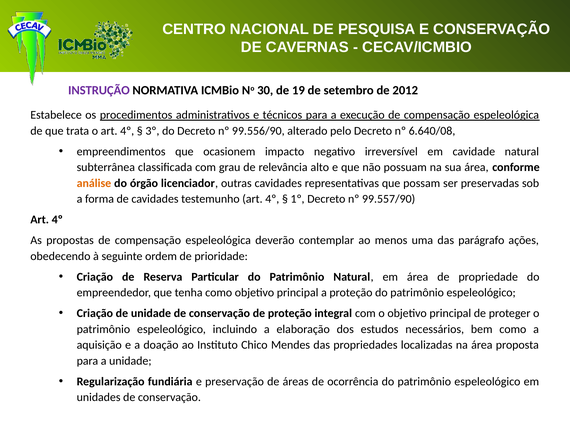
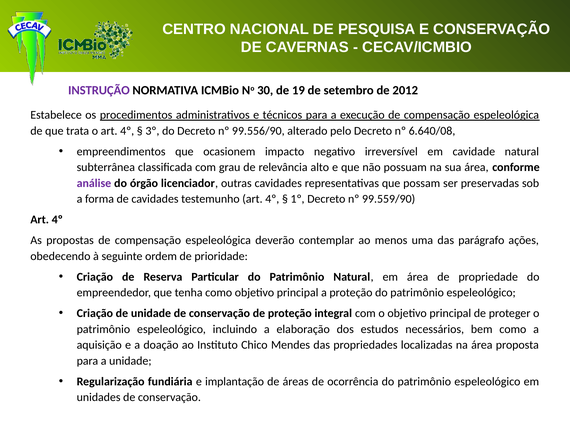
análise colour: orange -> purple (94, 183)
99.557/90: 99.557/90 -> 99.559/90 (389, 199)
preservação: preservação -> implantação (235, 381)
